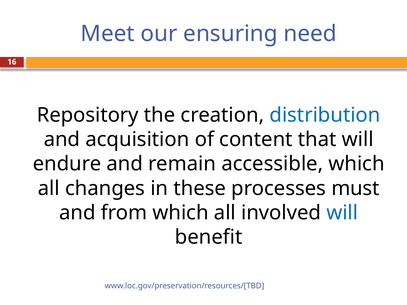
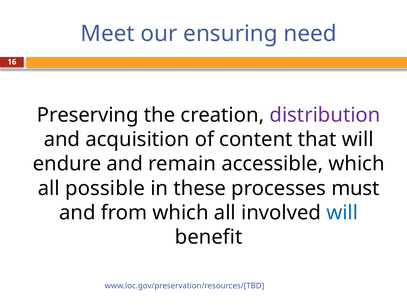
Repository: Repository -> Preserving (88, 115)
distribution colour: blue -> purple (325, 115)
changes: changes -> possible (105, 189)
